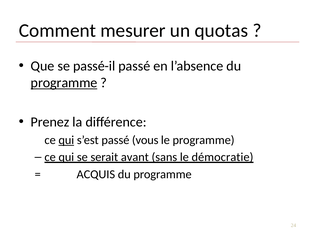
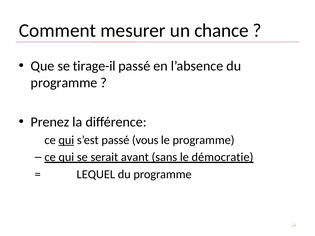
quotas: quotas -> chance (221, 30)
passé-il: passé-il -> tirage-il (94, 66)
programme underline: present -> none (64, 83)
ACQUIS: ACQUIS -> LEQUEL (96, 175)
